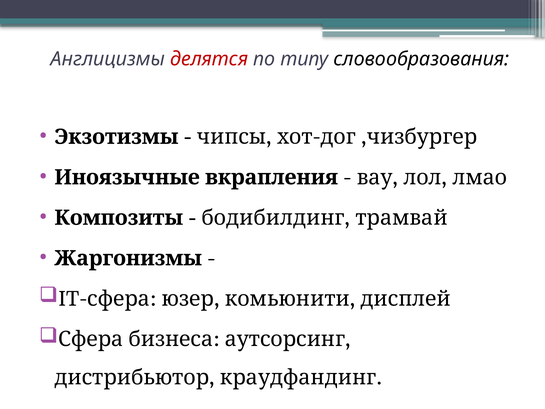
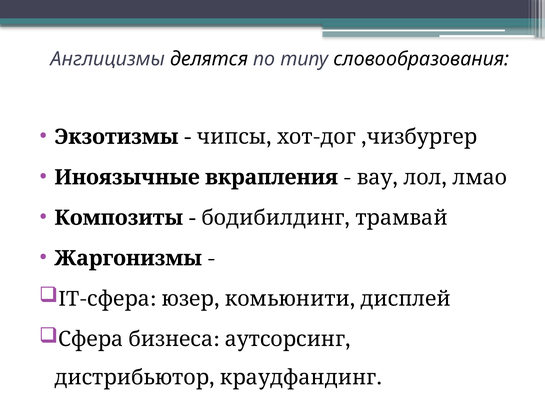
делятся colour: red -> black (209, 59)
